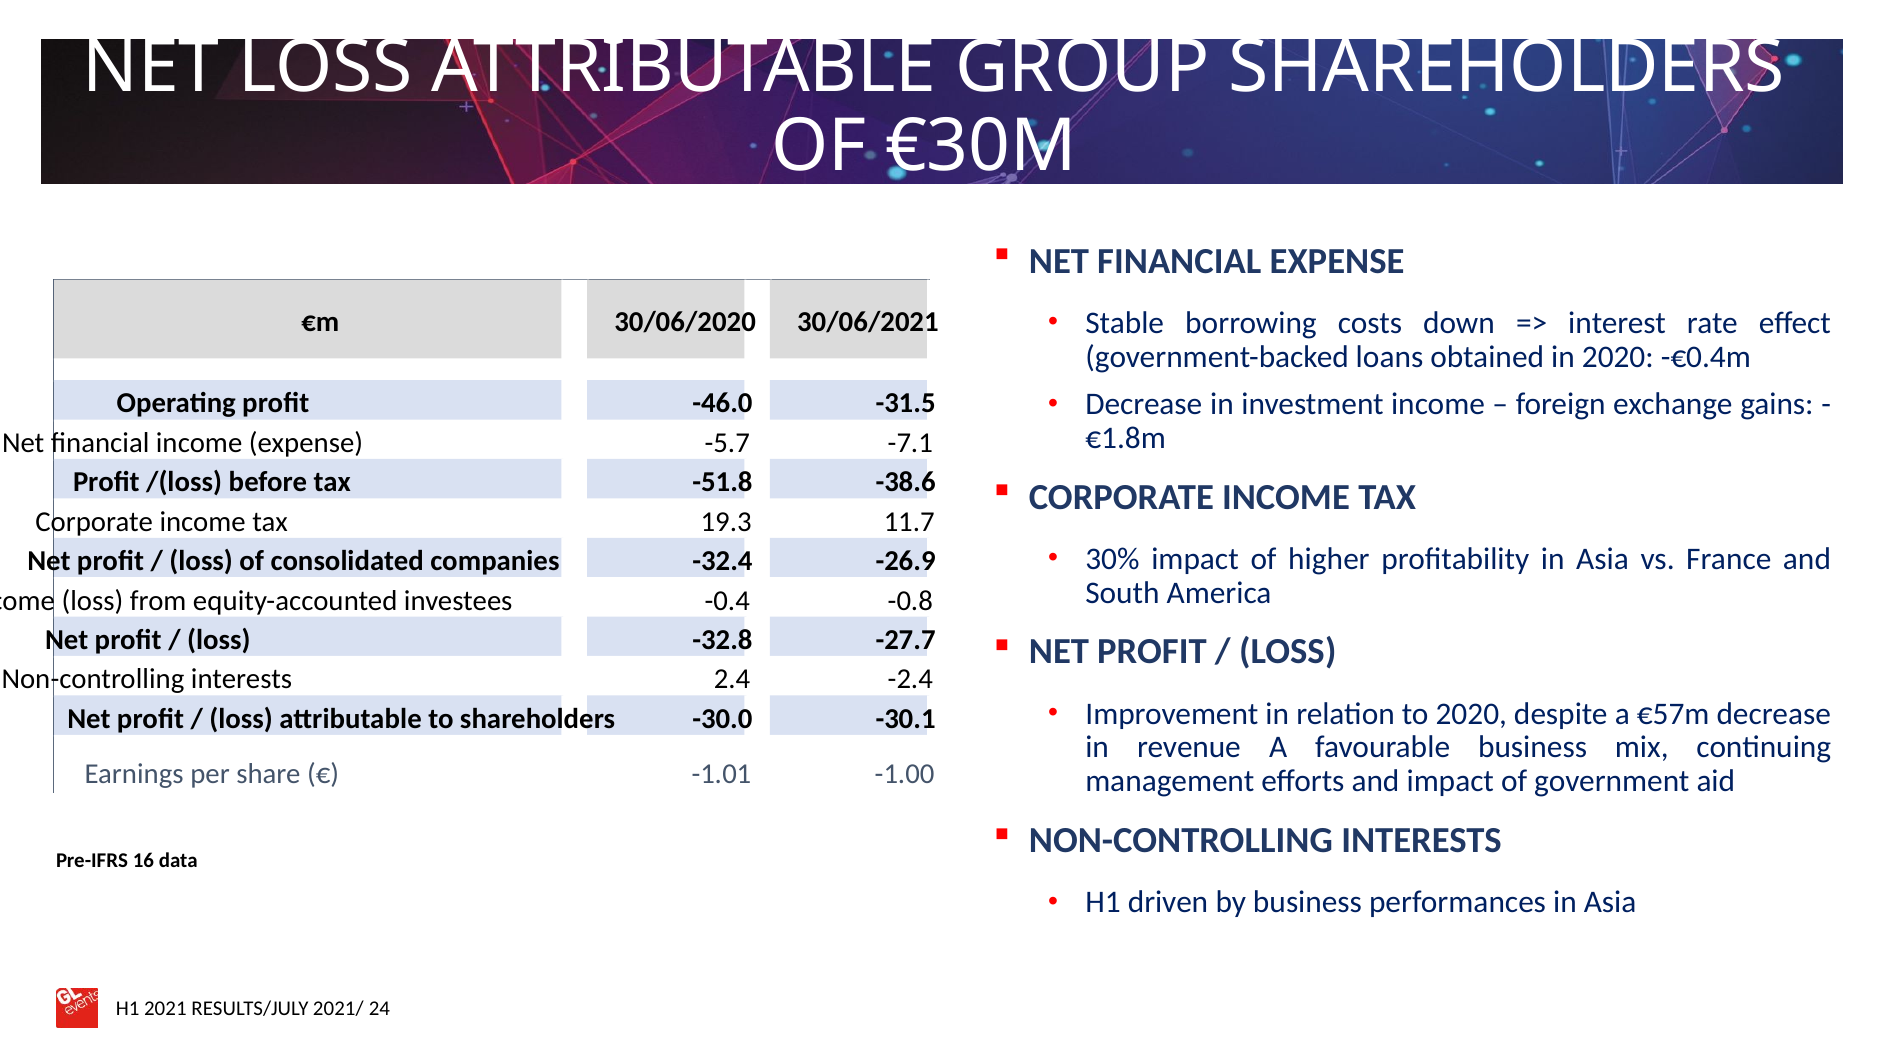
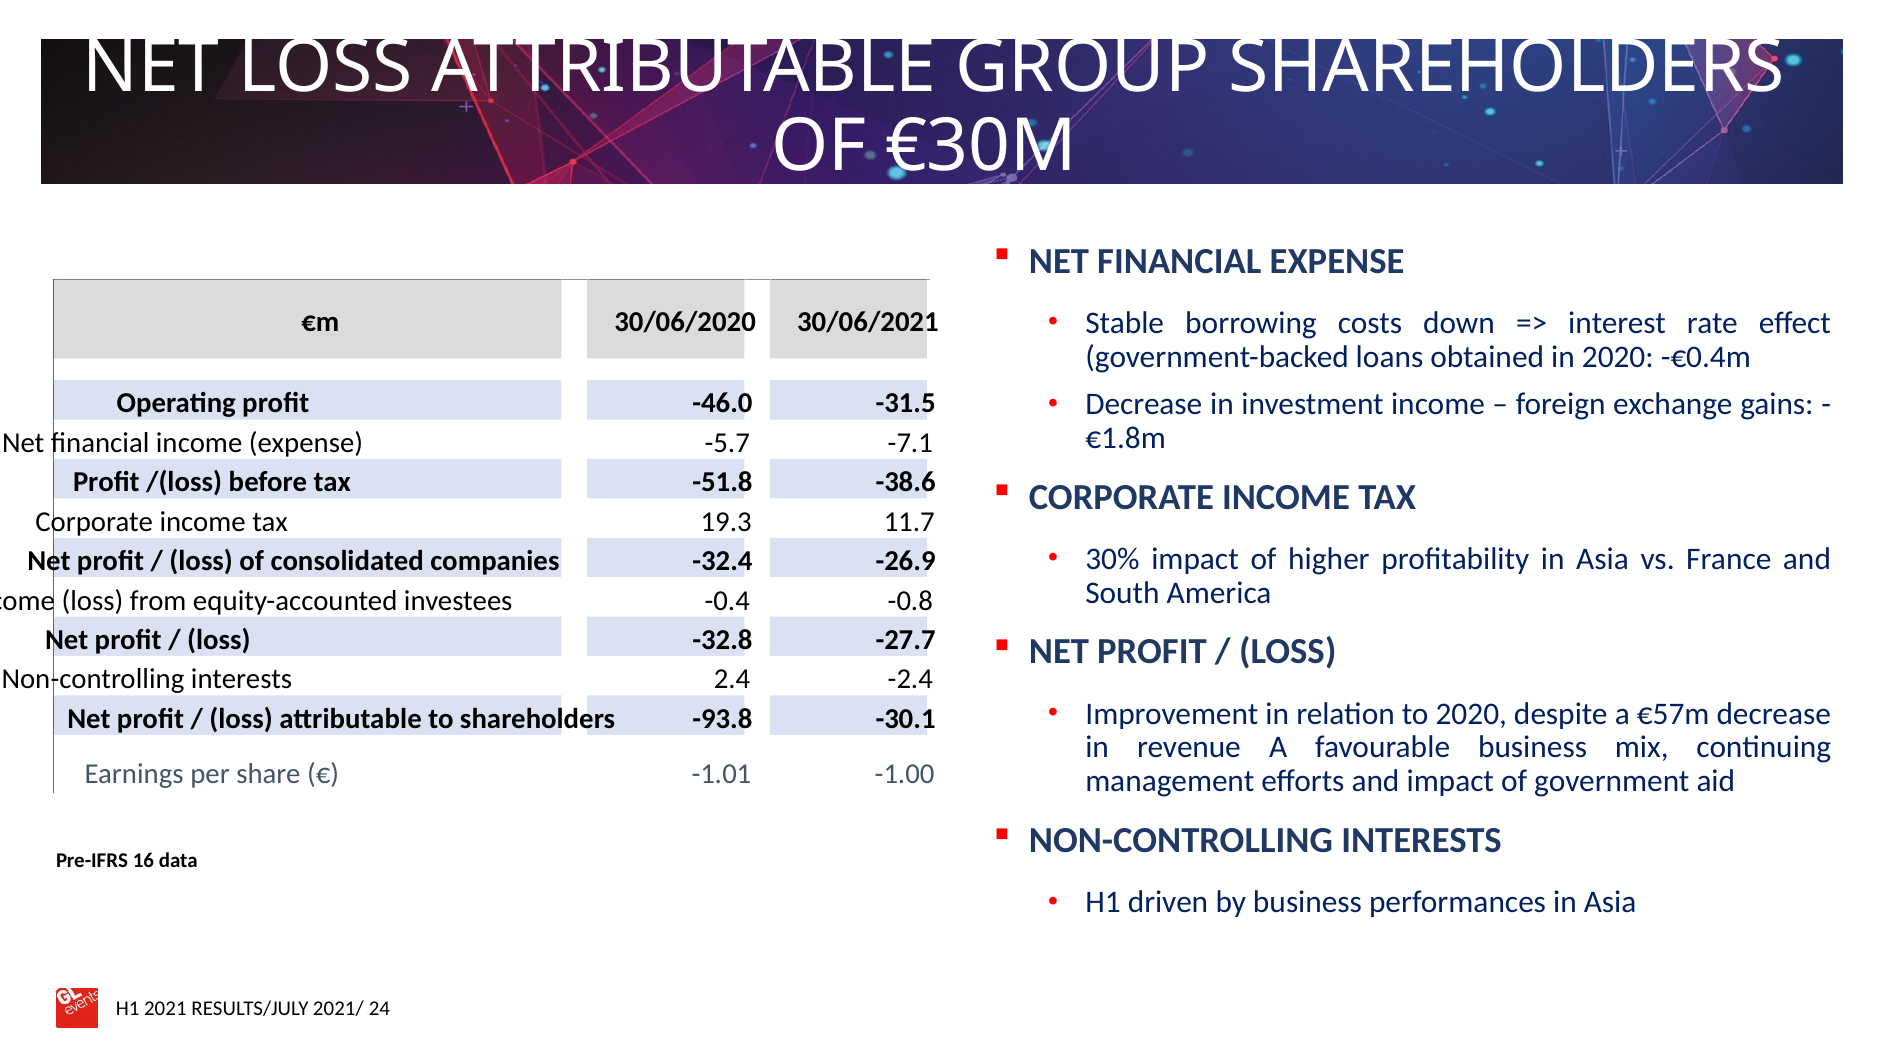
-30.0: -30.0 -> -93.8 (722, 719)
